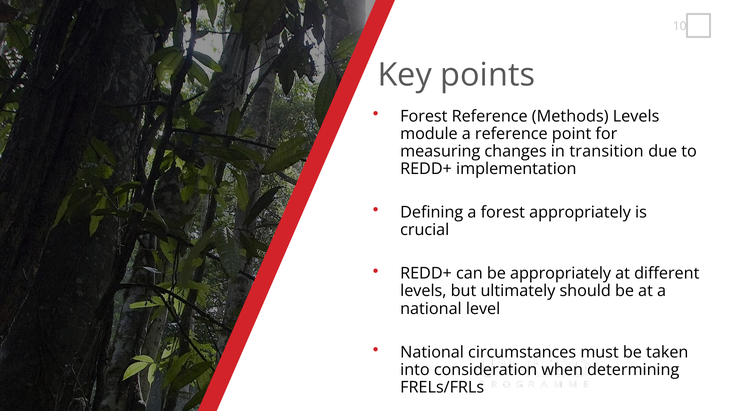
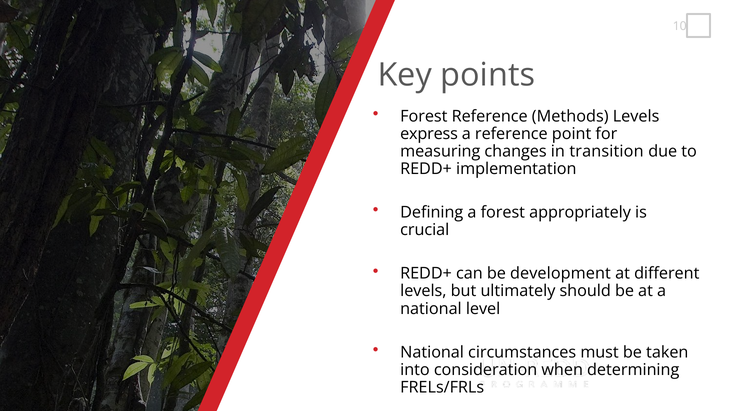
module: module -> express (429, 134)
be appropriately: appropriately -> development (560, 274)
